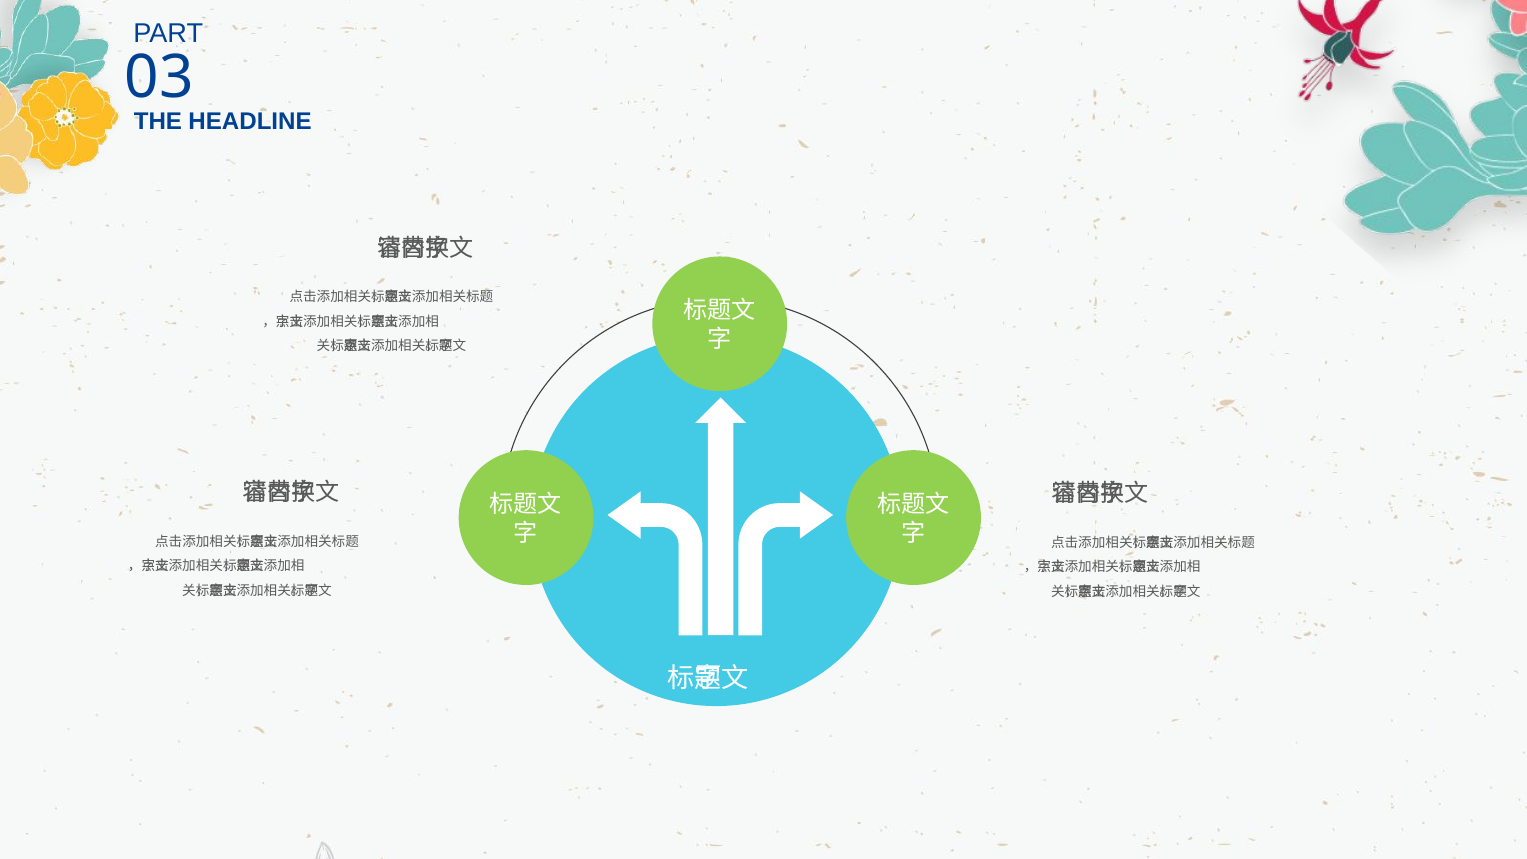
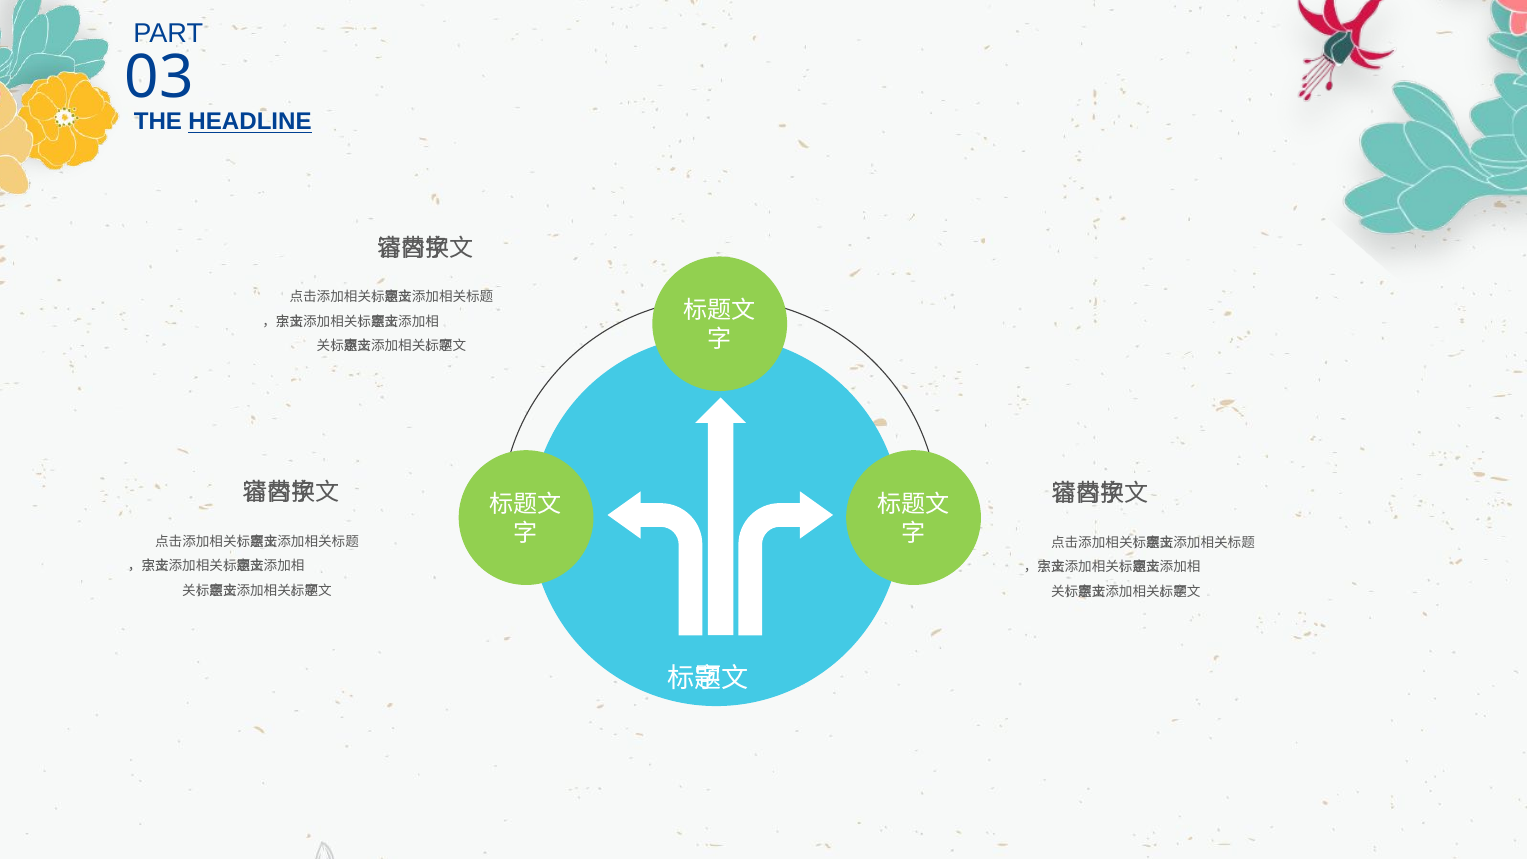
HEADLINE underline: none -> present (250, 122)
